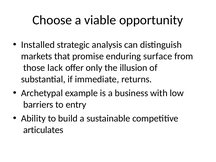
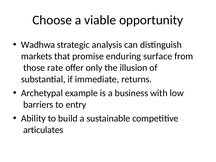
Installed: Installed -> Wadhwa (38, 45)
lack: lack -> rate (55, 68)
